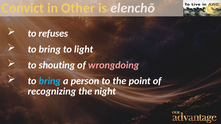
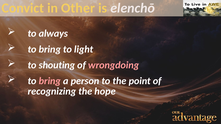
refuses: refuses -> always (53, 33)
bring colour: light blue -> pink (50, 81)
night: night -> hope (105, 91)
